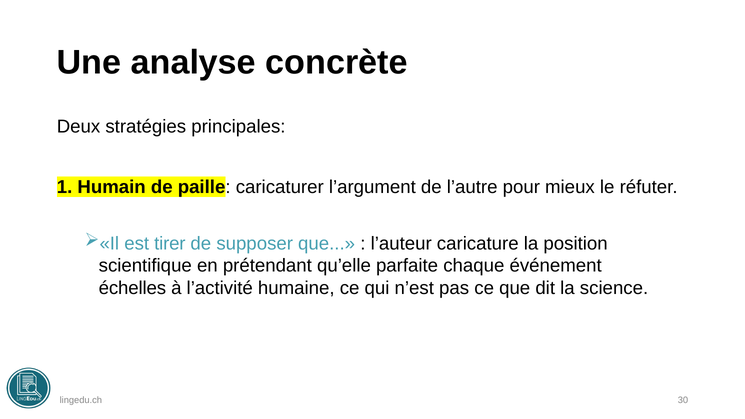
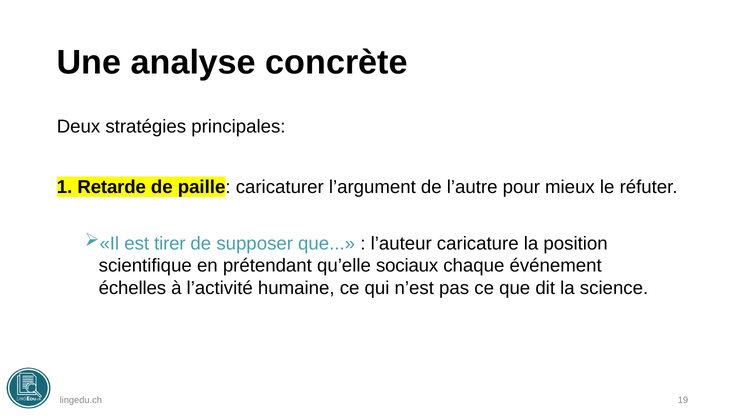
Humain: Humain -> Retarde (112, 187)
parfaite: parfaite -> sociaux (407, 266)
30: 30 -> 19 (683, 400)
